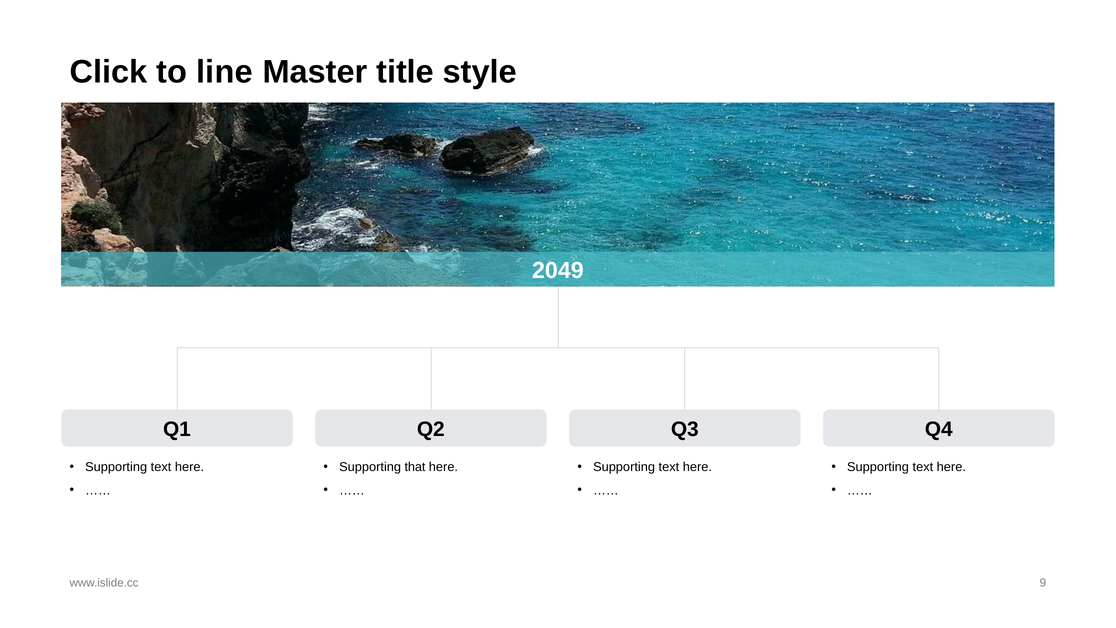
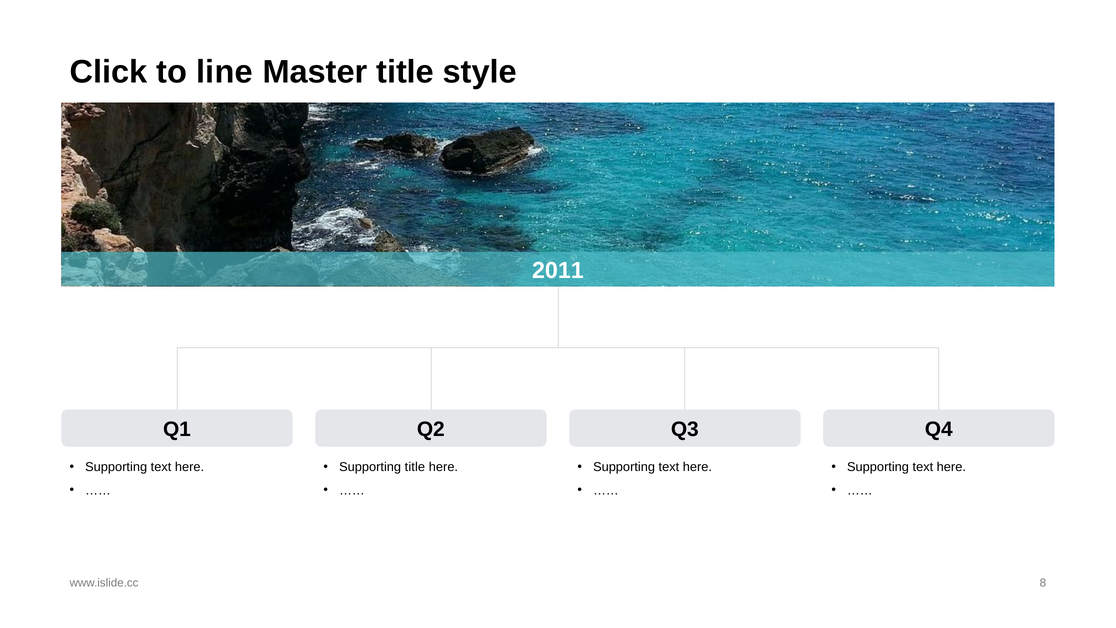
2049: 2049 -> 2011 (558, 270)
Supporting that: that -> title (415, 467)
9: 9 -> 8 (1043, 583)
